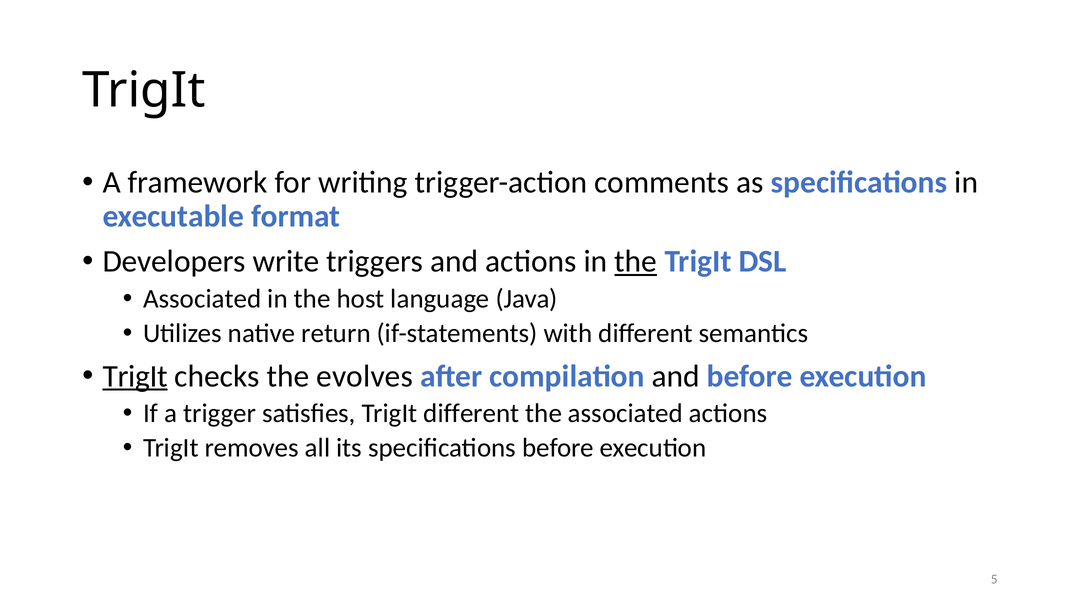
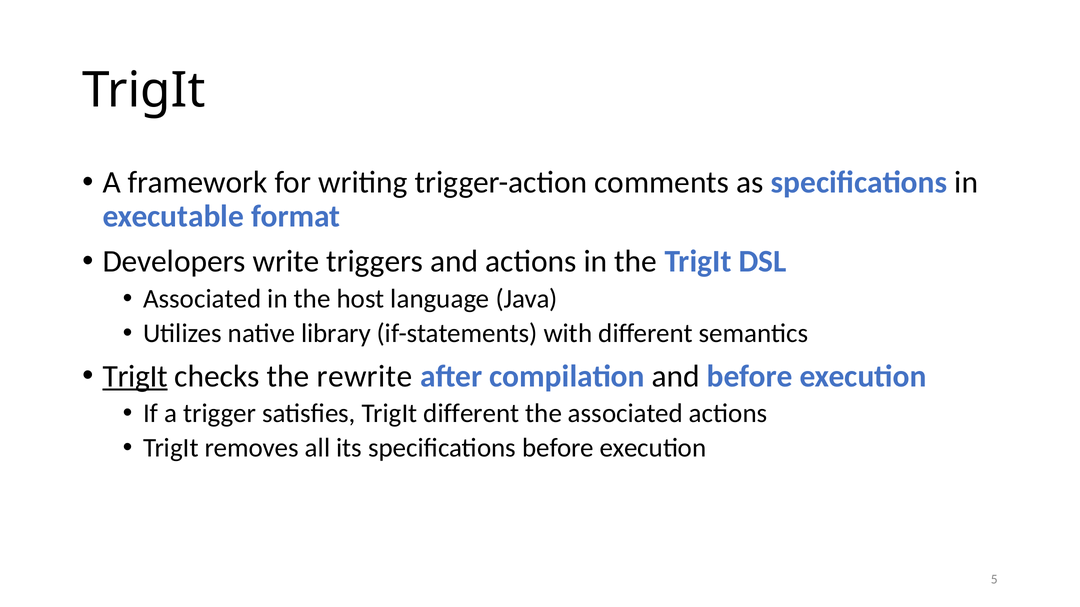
the underline: present -> none (636, 262)
return: return -> library (336, 334)
evolves: evolves -> rewrite (365, 376)
